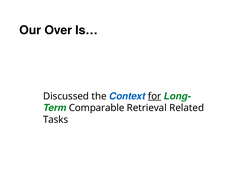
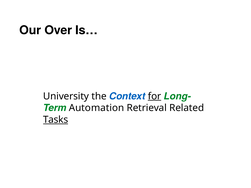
Discussed: Discussed -> University (66, 96)
Comparable: Comparable -> Automation (97, 108)
Tasks underline: none -> present (56, 120)
